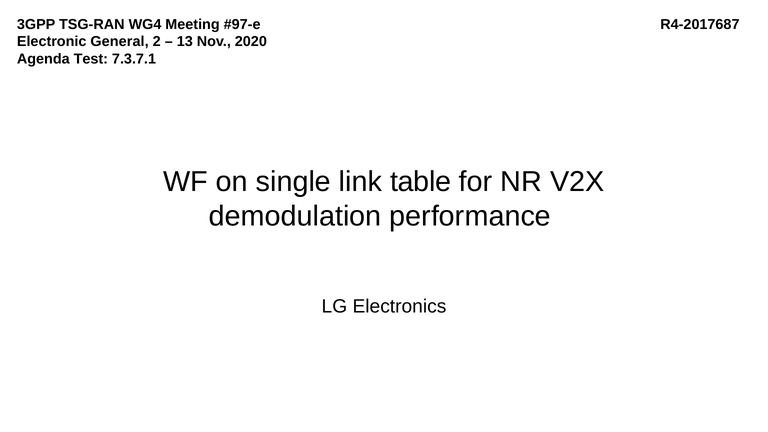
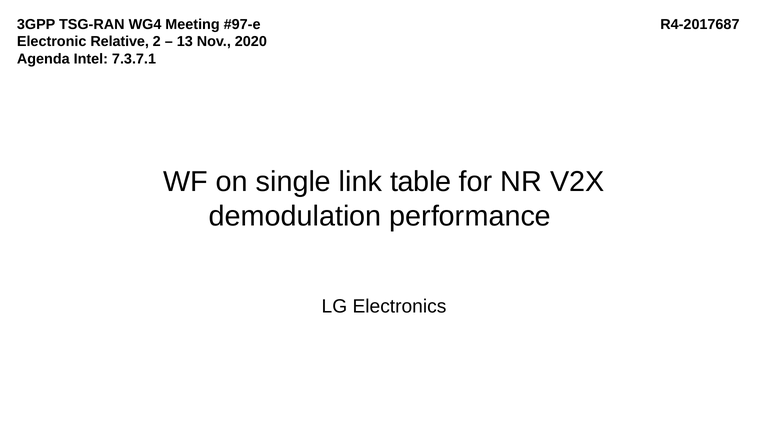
General: General -> Relative (120, 42)
Test: Test -> Intel (91, 59)
